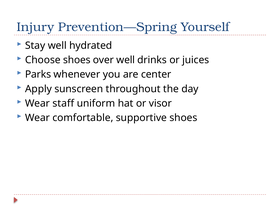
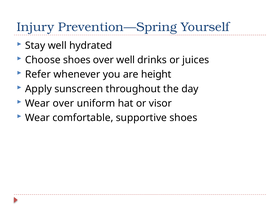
Parks: Parks -> Refer (38, 74)
center: center -> height (156, 74)
Wear staff: staff -> over (63, 103)
